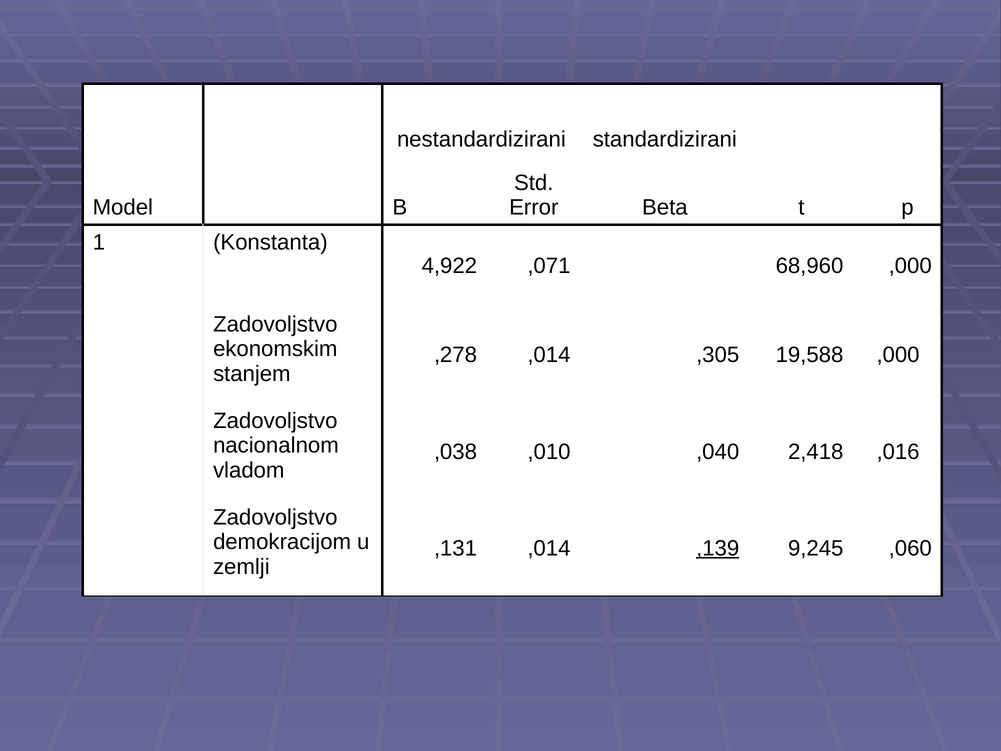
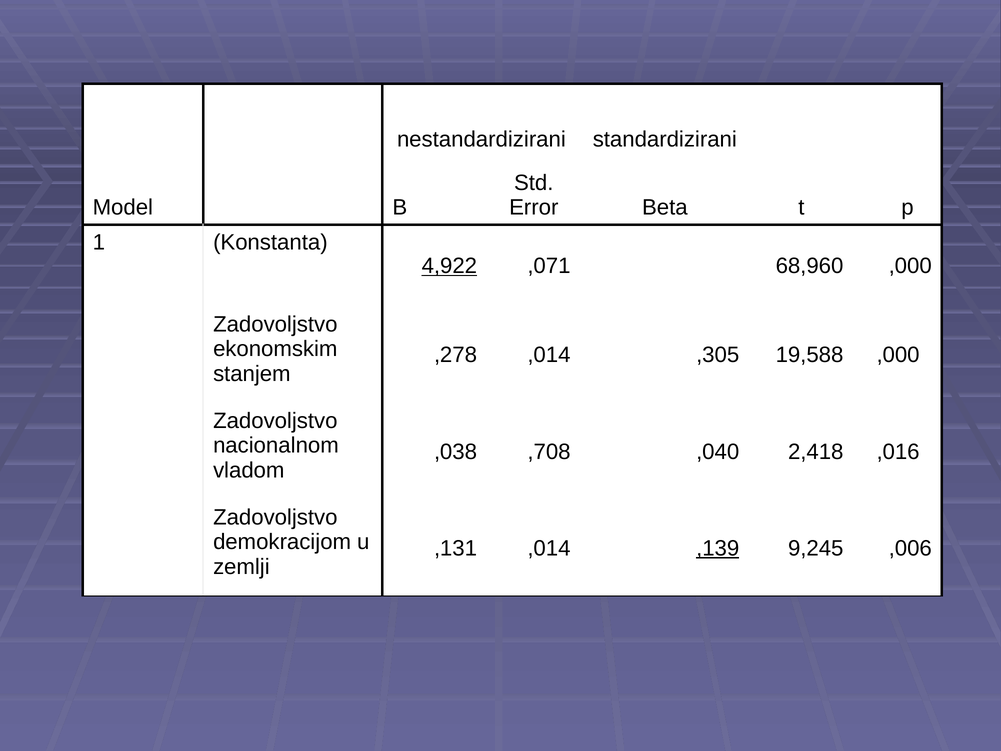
4,922 underline: none -> present (449, 266)
,010: ,010 -> ,708 (549, 452)
,060: ,060 -> ,006 (910, 548)
